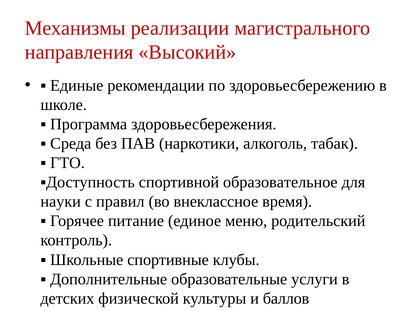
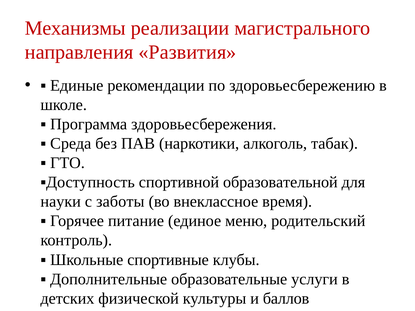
Высокий: Высокий -> Развития (187, 52)
образовательное: образовательное -> образовательной (280, 182)
правил: правил -> заботы (120, 202)
